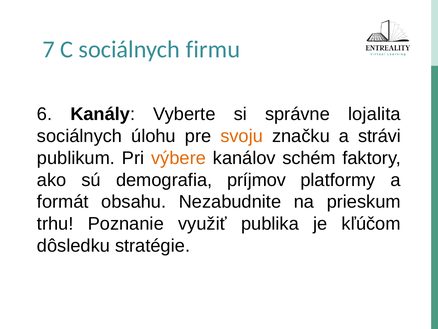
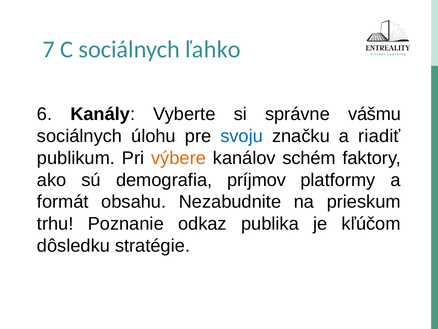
firmu: firmu -> ľahko (213, 50)
lojalita: lojalita -> vášmu (375, 114)
svoju colour: orange -> blue (242, 136)
strávi: strávi -> riadiť (379, 136)
využiť: využiť -> odkaz (202, 224)
